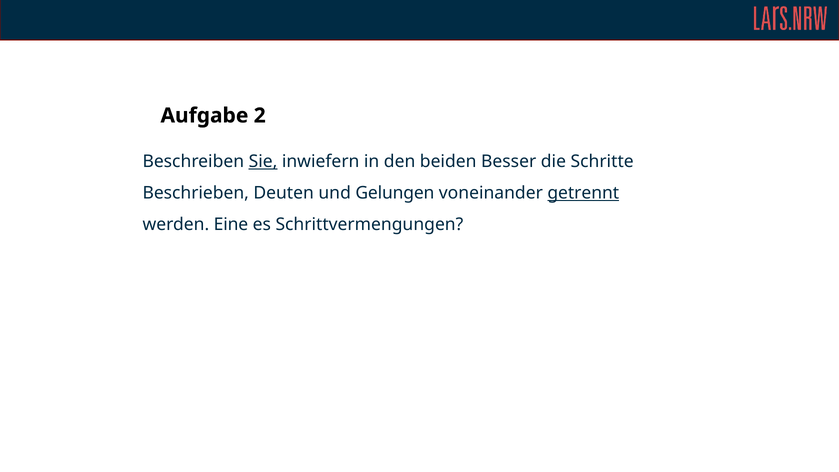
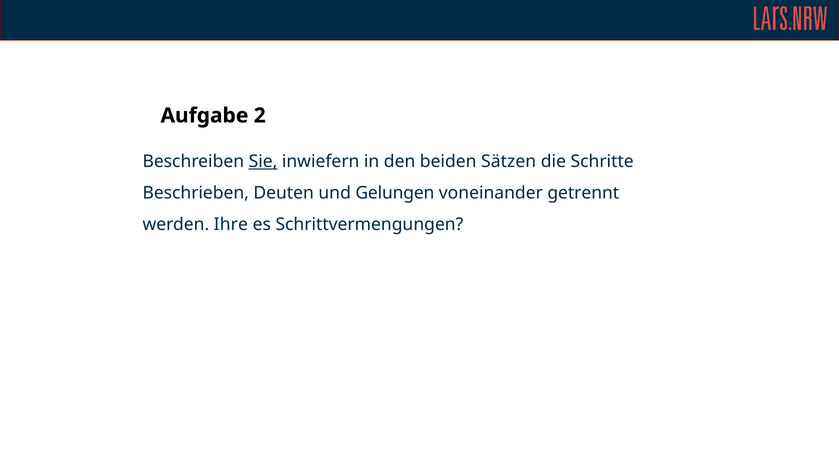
Besser: Besser -> Sätzen (509, 162)
getrennt underline: present -> none (583, 193)
Eine: Eine -> Ihre (231, 225)
